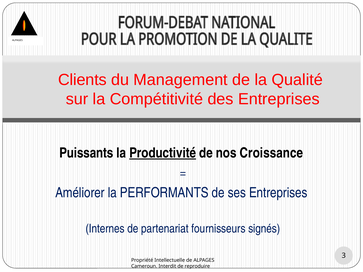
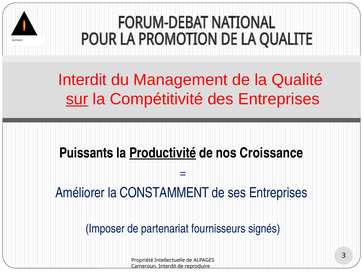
Clients: Clients -> Interdit (82, 80)
sur underline: none -> present (77, 99)
PERFORMANTS: PERFORMANTS -> CONSTAMMENT (164, 193)
Internes: Internes -> Imposer (105, 229)
